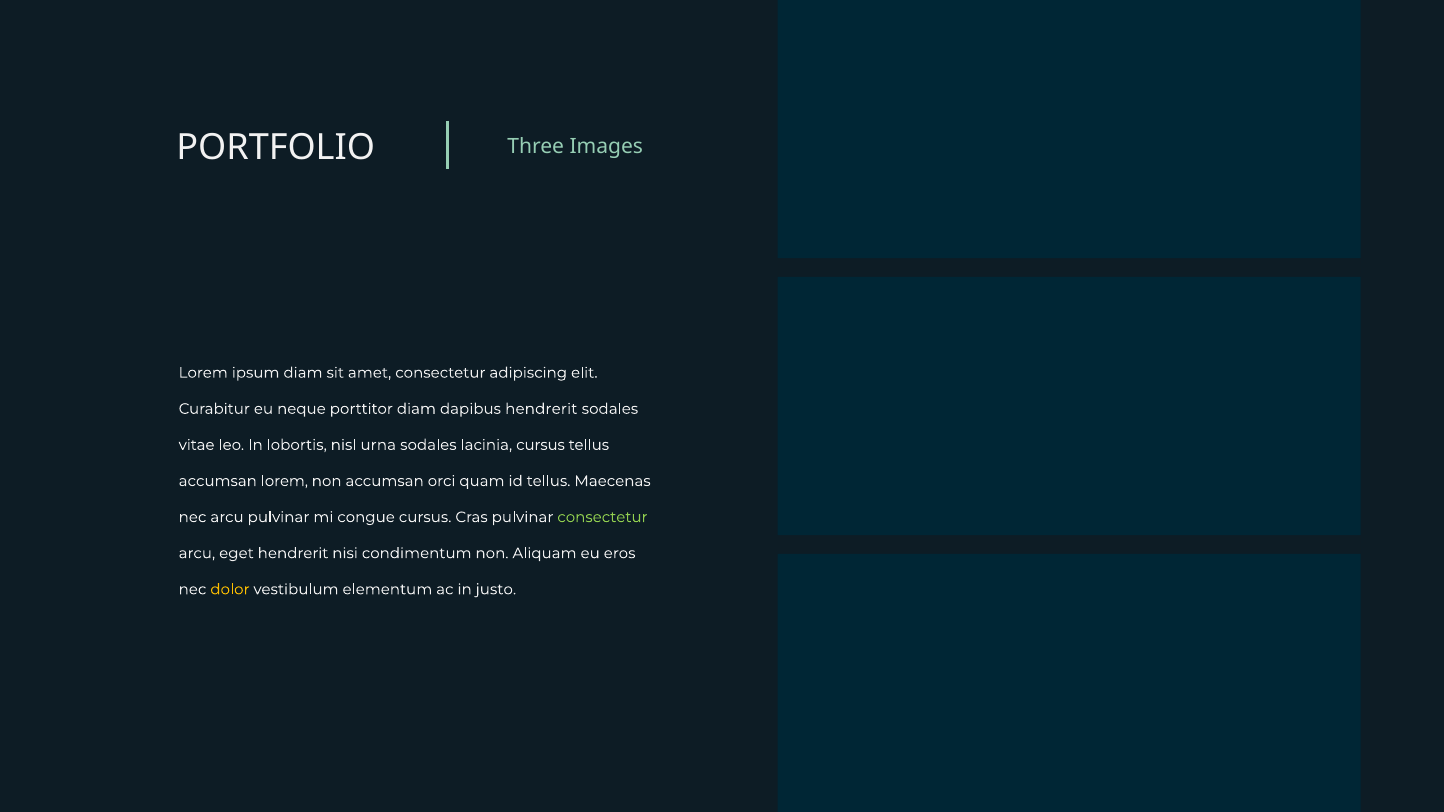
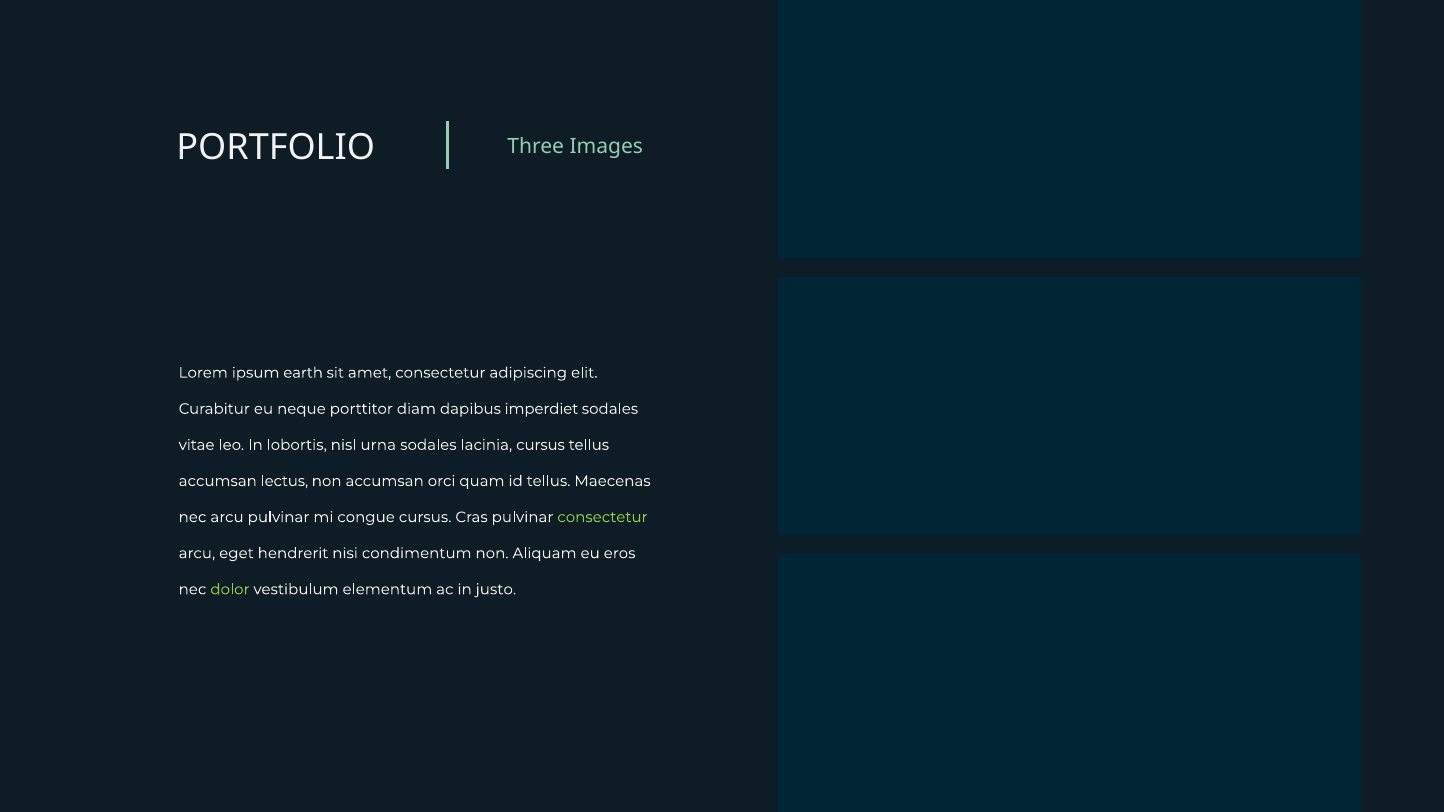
ipsum diam: diam -> earth (303, 373)
dapibus hendrerit: hendrerit -> imperdiet (541, 409)
accumsan lorem: lorem -> lectus (284, 481)
dolor colour: yellow -> light green (230, 590)
